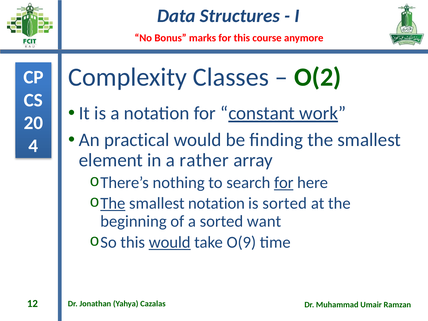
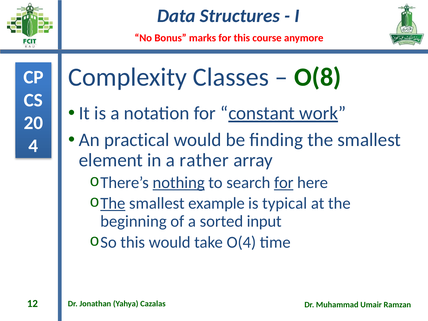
O(2: O(2 -> O(8 (318, 77)
nothing underline: none -> present (179, 183)
smallest notation: notation -> example (216, 204)
is sorted: sorted -> typical (285, 204)
want: want -> input (264, 221)
would underline: present -> none (170, 242)
O(9: O(9 -> O(4 (241, 242)
